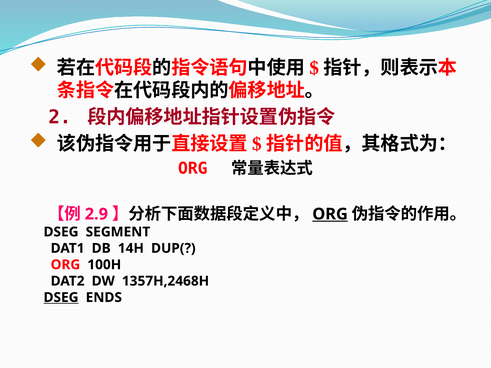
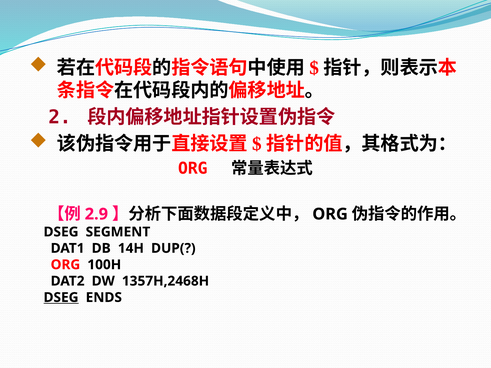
ORG underline: present -> none (330, 214)
